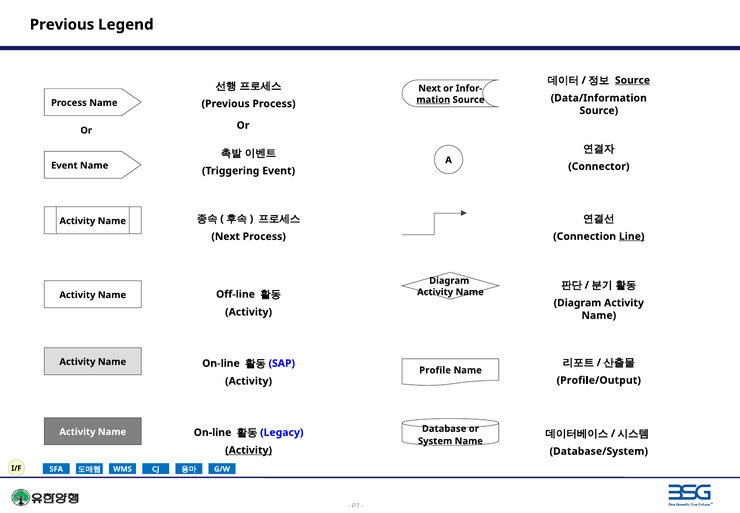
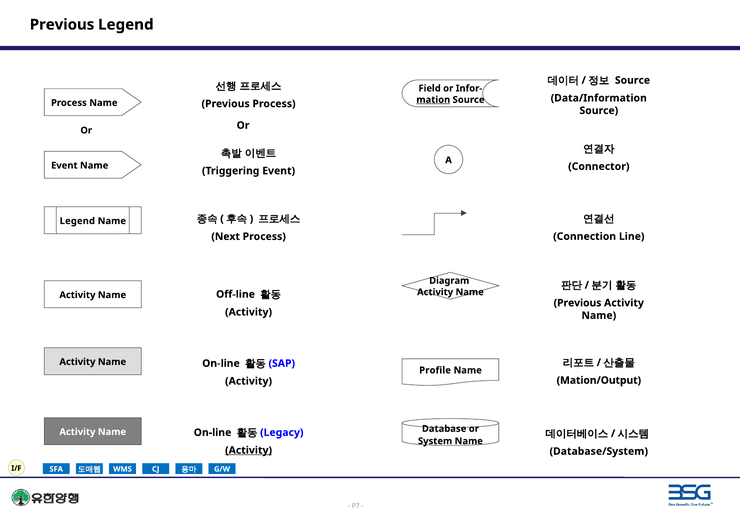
Source underline: present -> none (632, 80)
Next: Next -> Field (430, 88)
Activity: Activity -> Legend (77, 221)
Line underline: present -> none (632, 236)
Diagram: Diagram -> Previous (578, 303)
Profile/Output: Profile/Output -> Mation/Output (599, 380)
